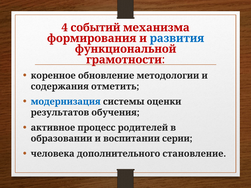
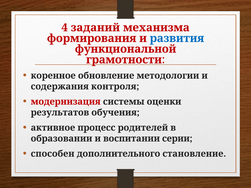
событий: событий -> заданий (95, 28)
отметить: отметить -> контроля (115, 87)
модернизация colour: blue -> red (66, 102)
человека: человека -> способен (53, 154)
